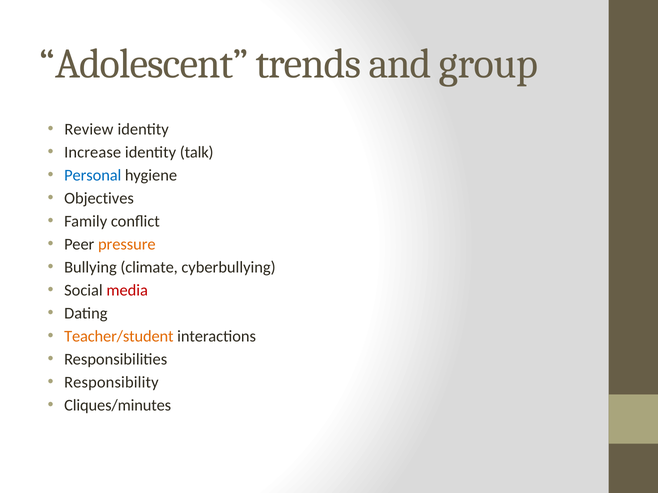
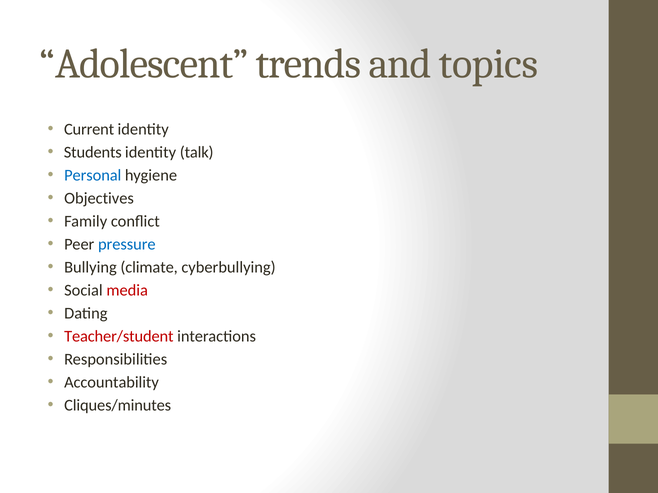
group: group -> topics (489, 64)
Review: Review -> Current (89, 129)
Increase: Increase -> Students (93, 152)
pressure colour: orange -> blue (127, 245)
Teacher/student colour: orange -> red (119, 337)
Responsibility: Responsibility -> Accountability (112, 383)
